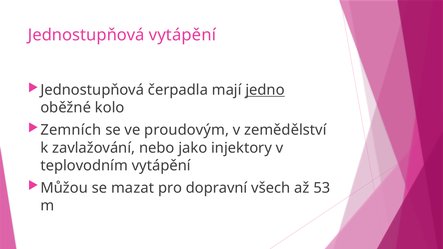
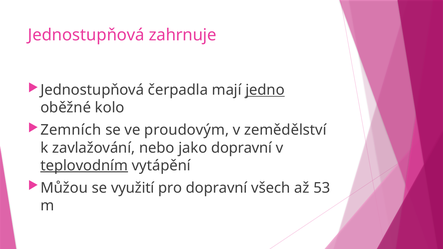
Jednostupňová vytápění: vytápění -> zahrnuje (183, 35)
jako injektory: injektory -> dopravní (242, 148)
teplovodním underline: none -> present (84, 166)
mazat: mazat -> využití (133, 188)
